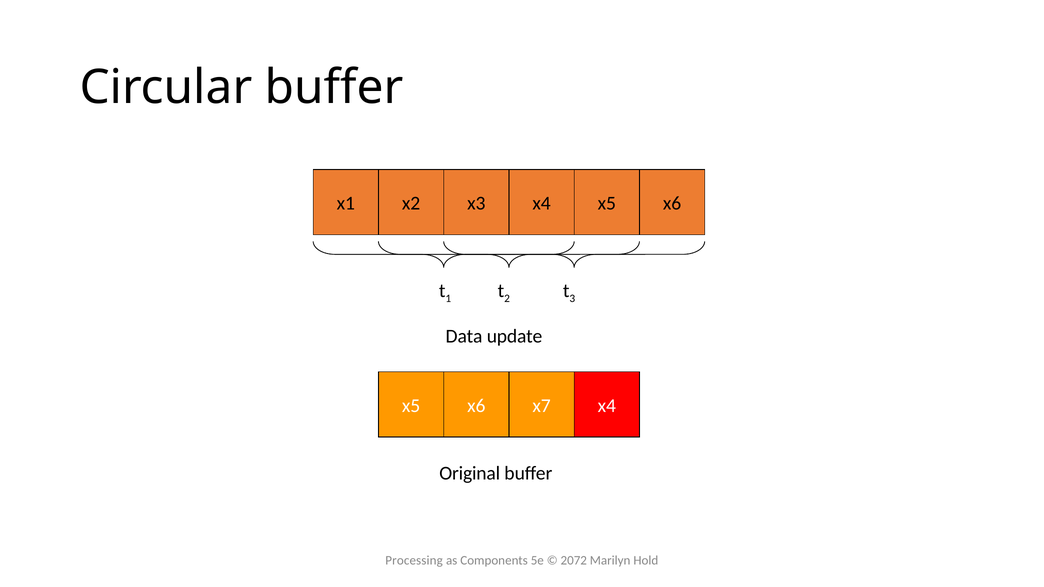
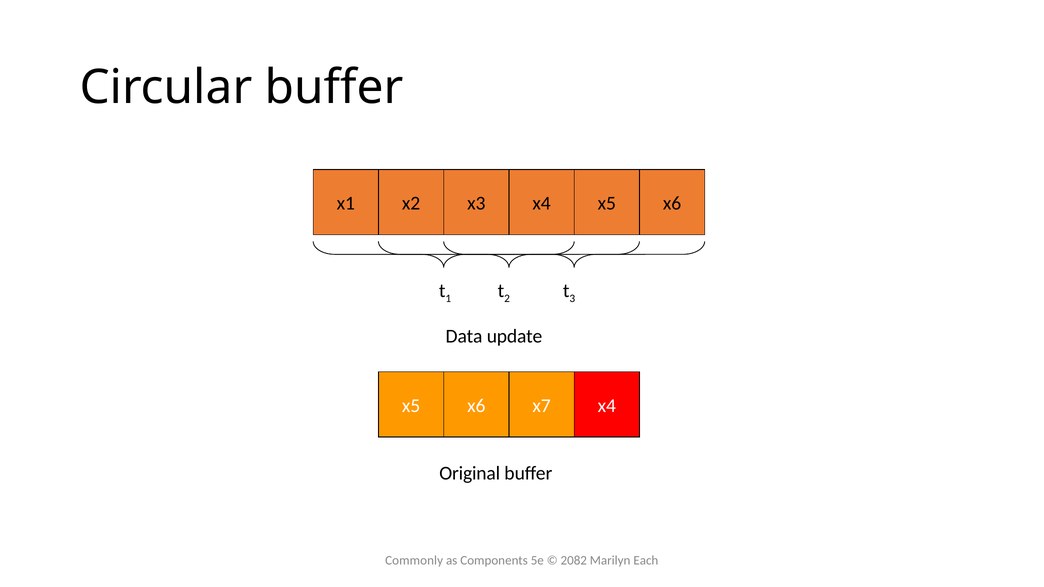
Processing: Processing -> Commonly (414, 561)
2072: 2072 -> 2082 (574, 561)
Hold: Hold -> Each (646, 561)
